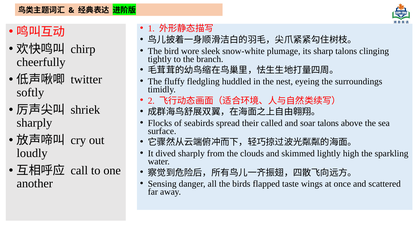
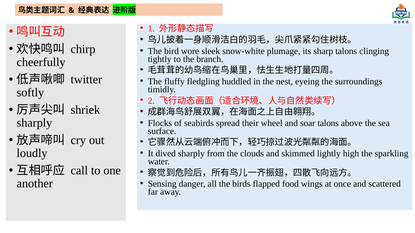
called: called -> wheel (272, 123)
taste: taste -> food (290, 184)
